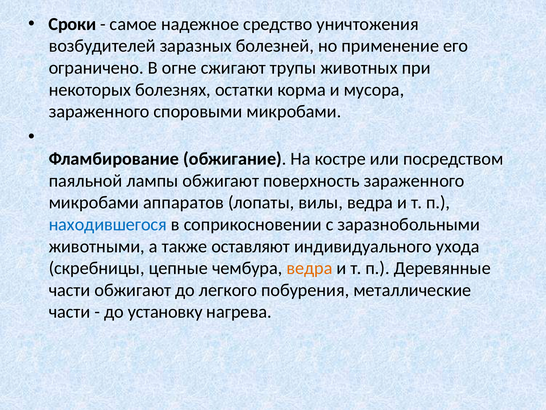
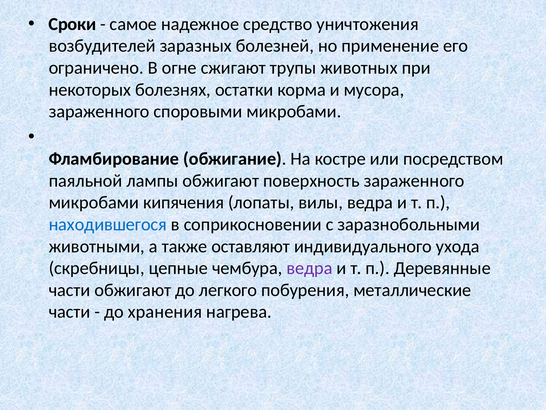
аппаратов: аппаратов -> кипячения (184, 202)
ведра colour: orange -> purple (310, 268)
установку: установку -> хранения (165, 312)
